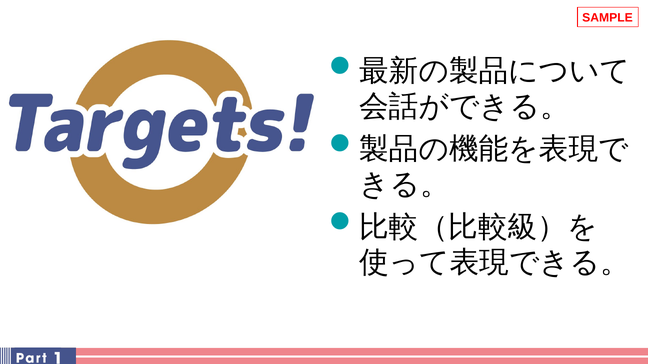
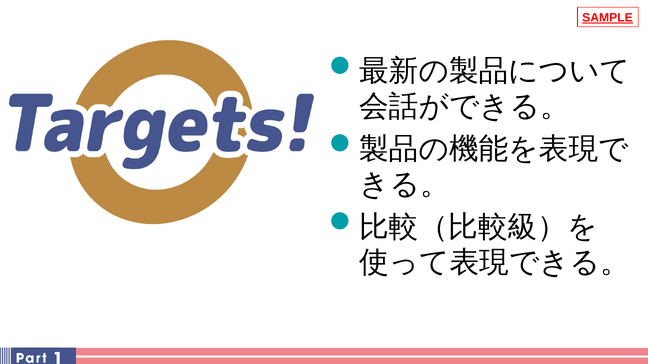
SAMPLE underline: none -> present (607, 18)
